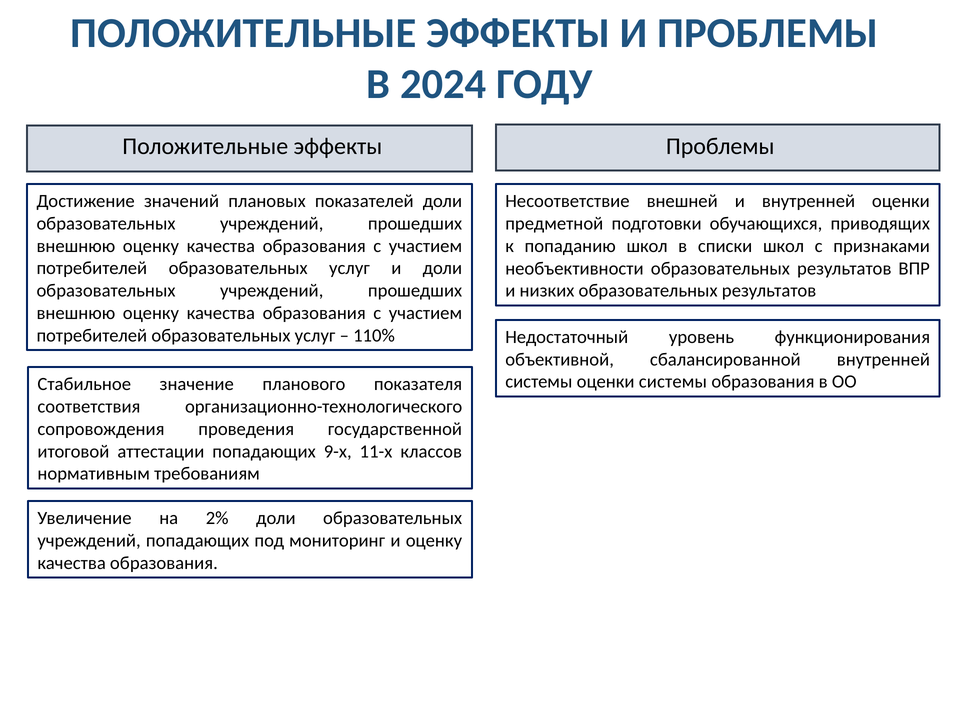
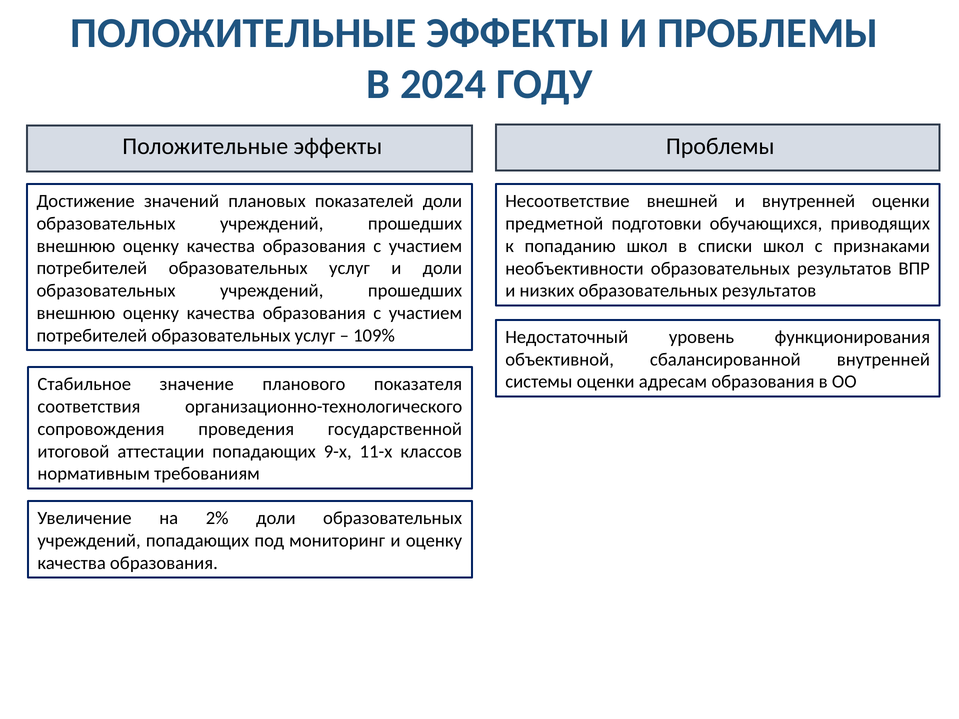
110%: 110% -> 109% (374, 336)
оценки системы: системы -> адресам (673, 382)
